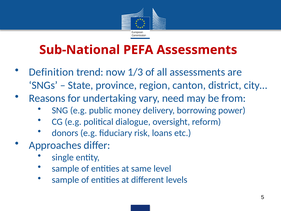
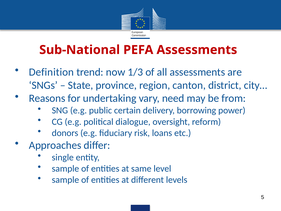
money: money -> certain (127, 110)
